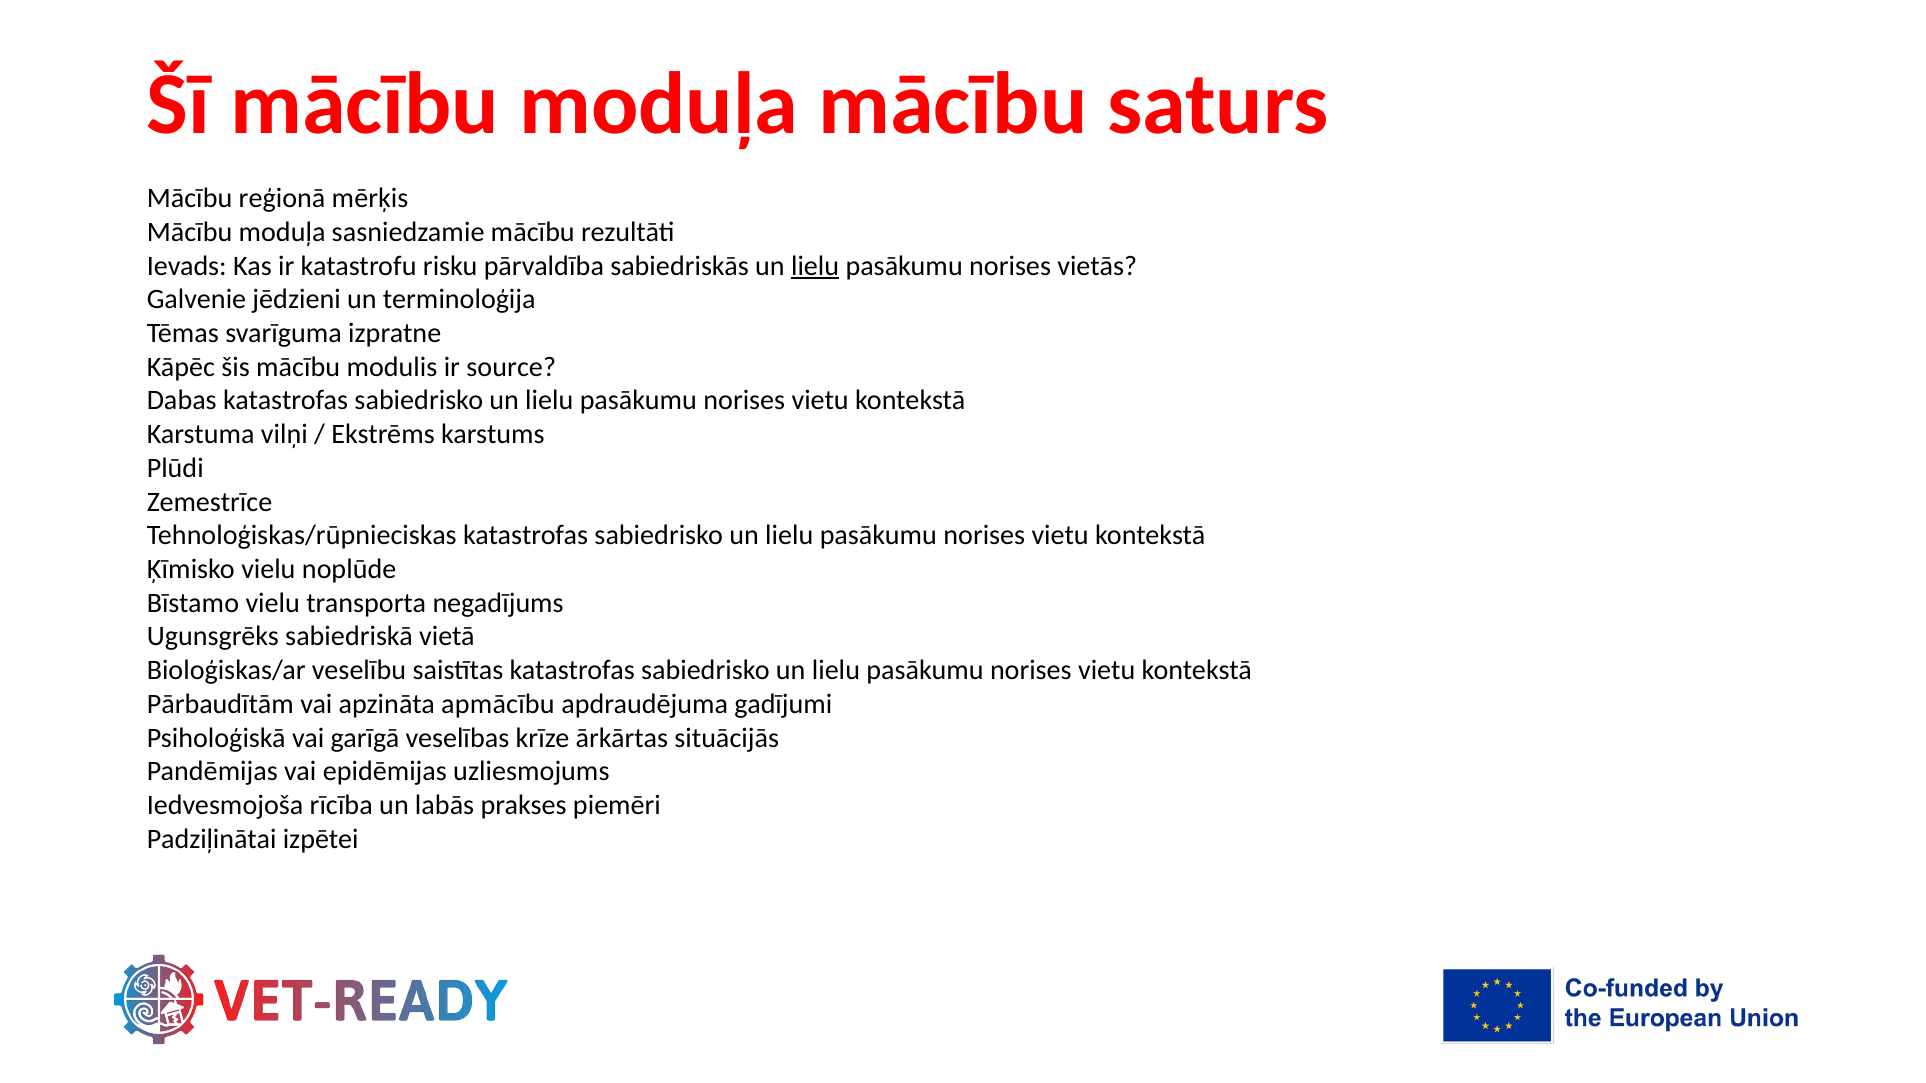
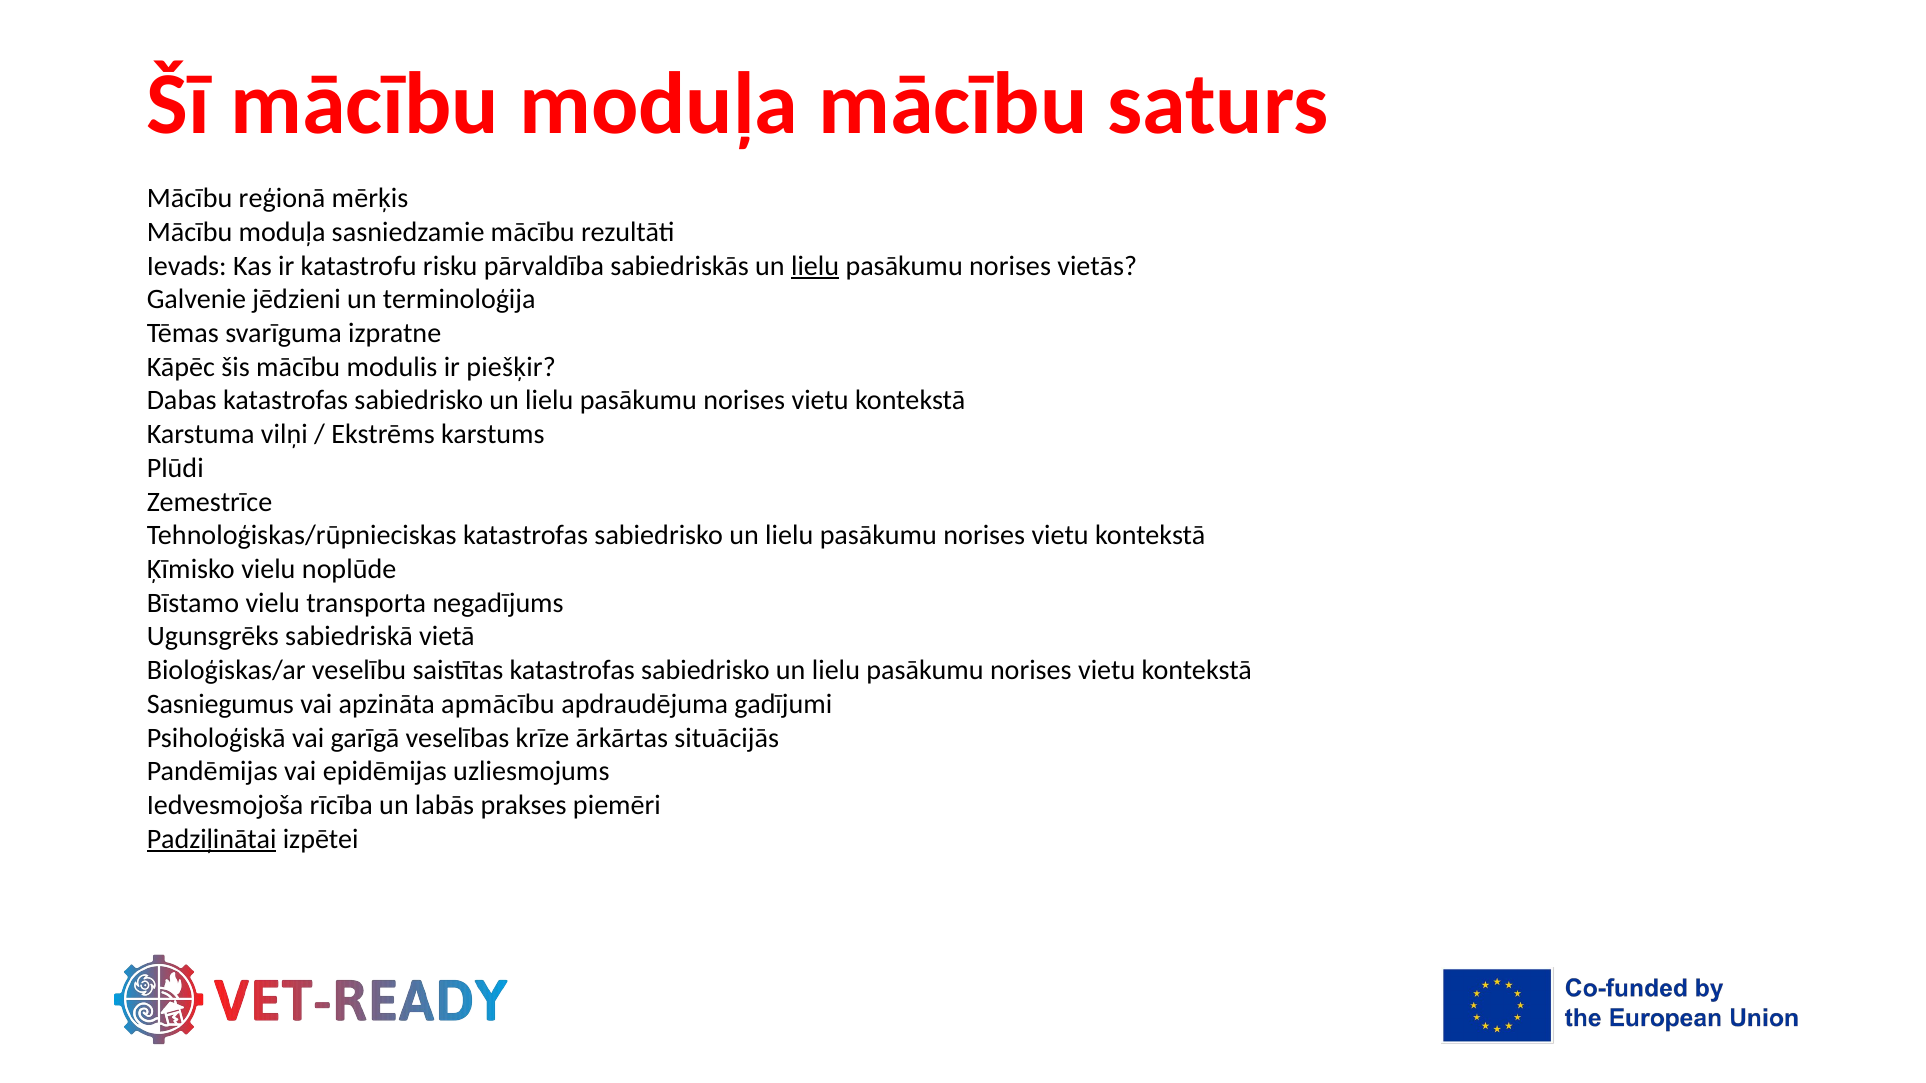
source: source -> piešķir (511, 367)
Pārbaudītām: Pārbaudītām -> Sasniegumus (220, 704)
Padziļinātai underline: none -> present (212, 839)
